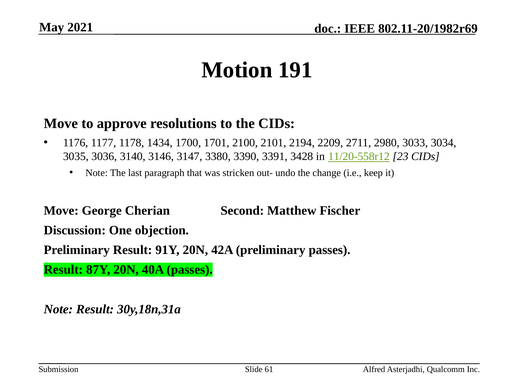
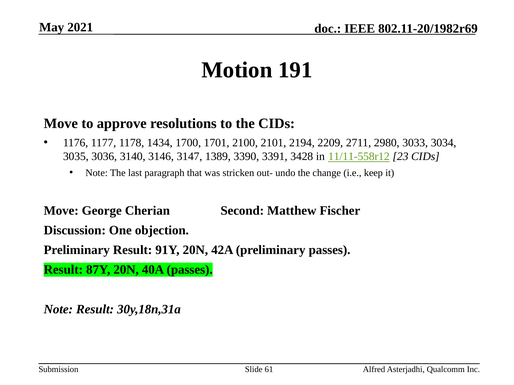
3380: 3380 -> 1389 (218, 157)
11/20-558r12: 11/20-558r12 -> 11/11-558r12 (359, 157)
